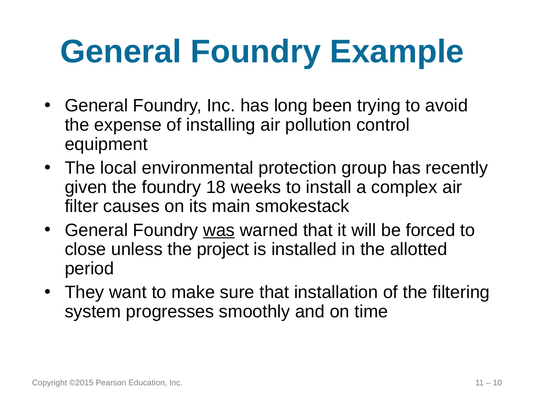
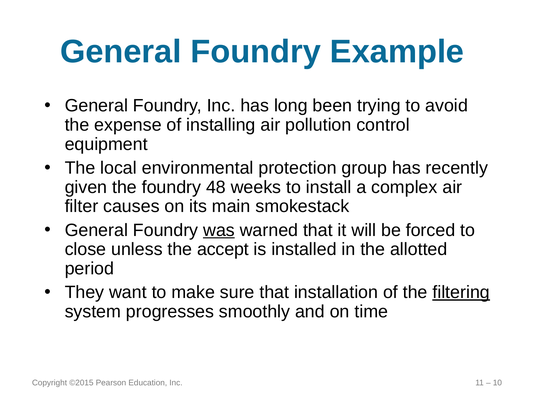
18: 18 -> 48 (216, 187)
project: project -> accept (223, 249)
filtering underline: none -> present (461, 292)
